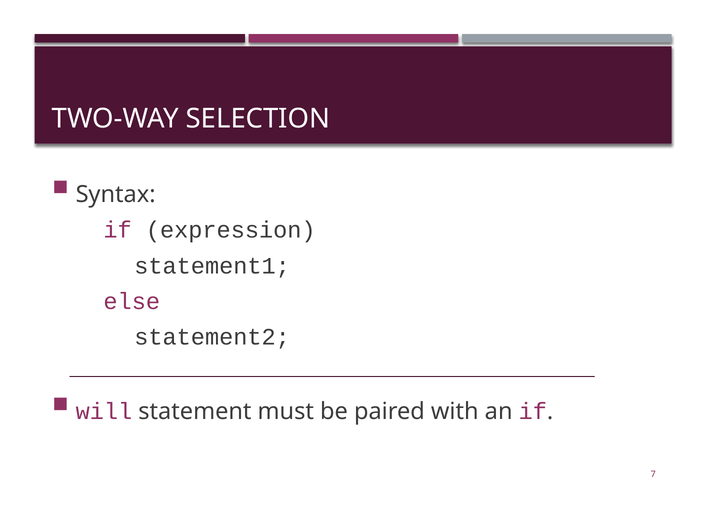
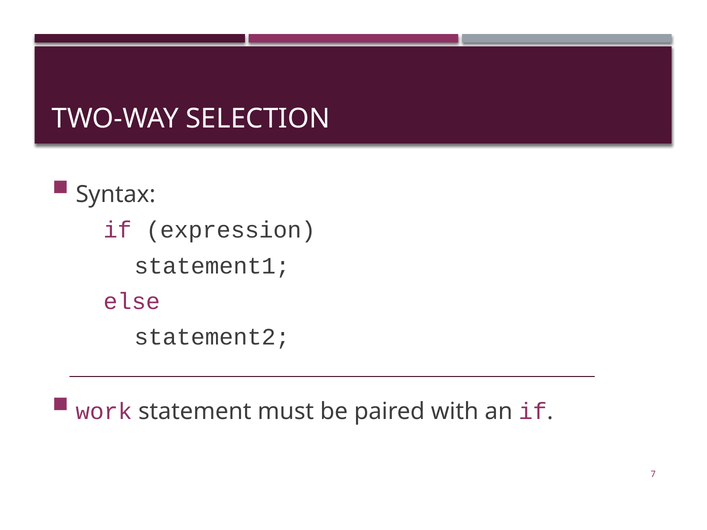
will: will -> work (104, 411)
